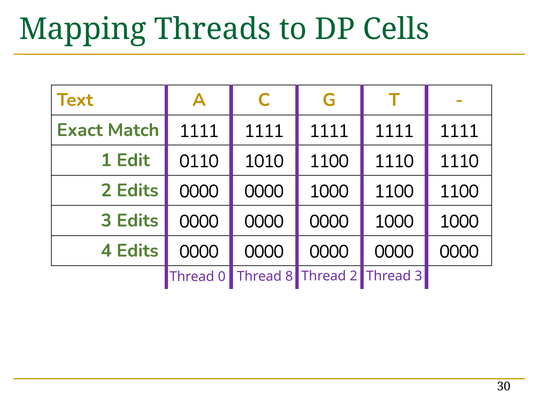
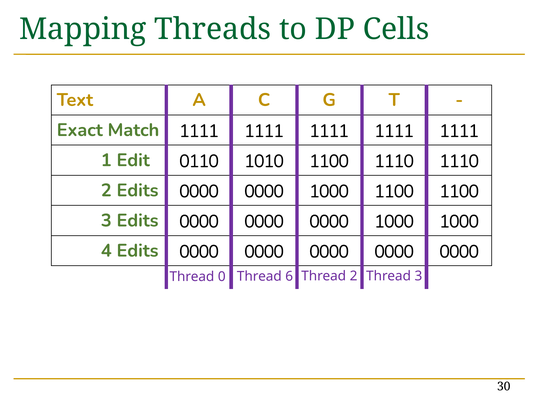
8: 8 -> 6 (289, 277)
